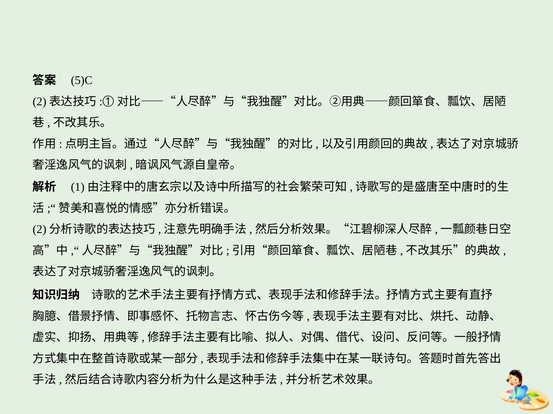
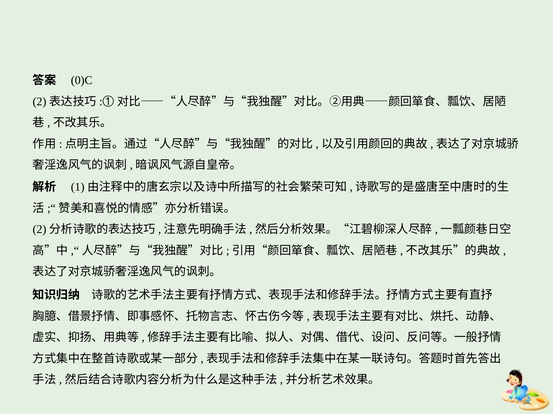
5)C: 5)C -> 0)C (82, 80)
